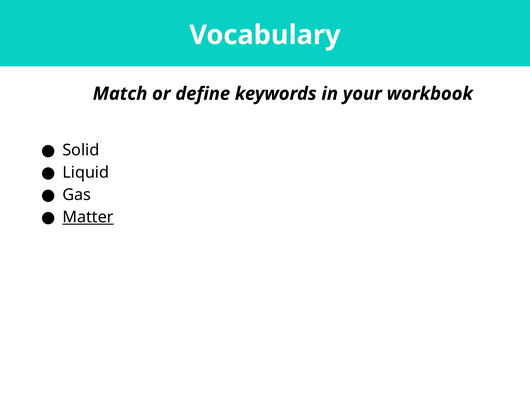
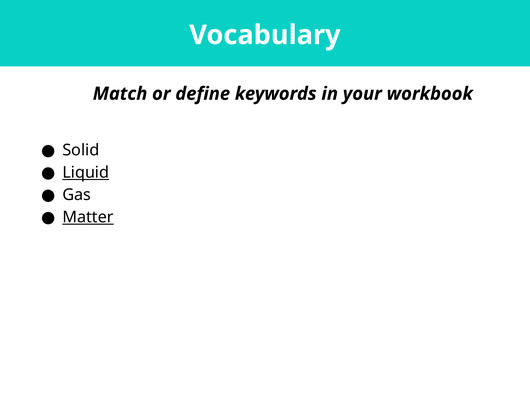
Liquid underline: none -> present (86, 172)
